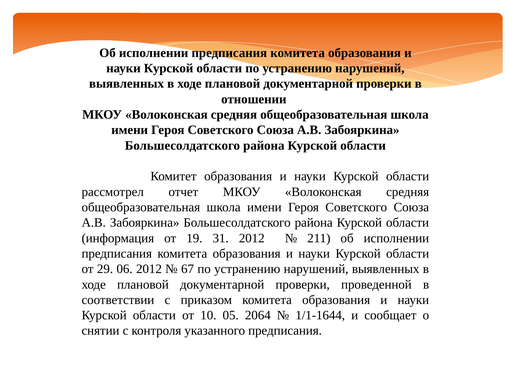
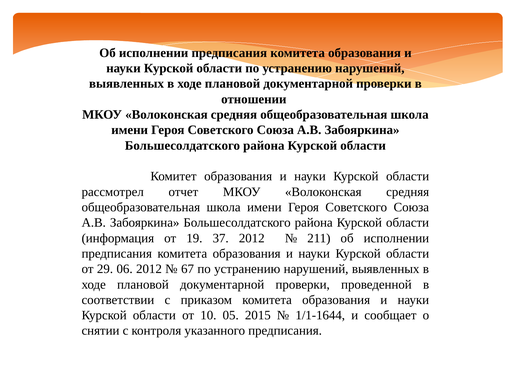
31: 31 -> 37 (221, 238)
2064: 2064 -> 2015 (258, 316)
